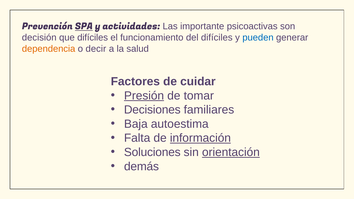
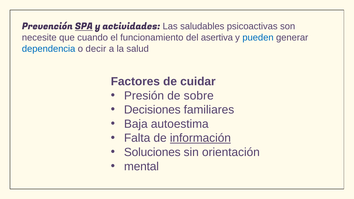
importante: importante -> saludables (202, 26)
decisión: decisión -> necesite (39, 38)
que difíciles: difíciles -> cuando (93, 38)
del difíciles: difíciles -> asertiva (217, 38)
dependencia colour: orange -> blue (49, 49)
Presión underline: present -> none (144, 96)
tomar: tomar -> sobre (199, 96)
orientación underline: present -> none (231, 152)
demás: demás -> mental (141, 166)
